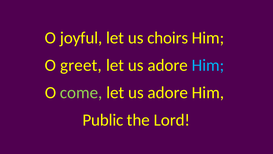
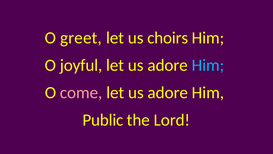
joyful: joyful -> greet (81, 38)
greet: greet -> joyful (81, 65)
come colour: light green -> pink (81, 92)
